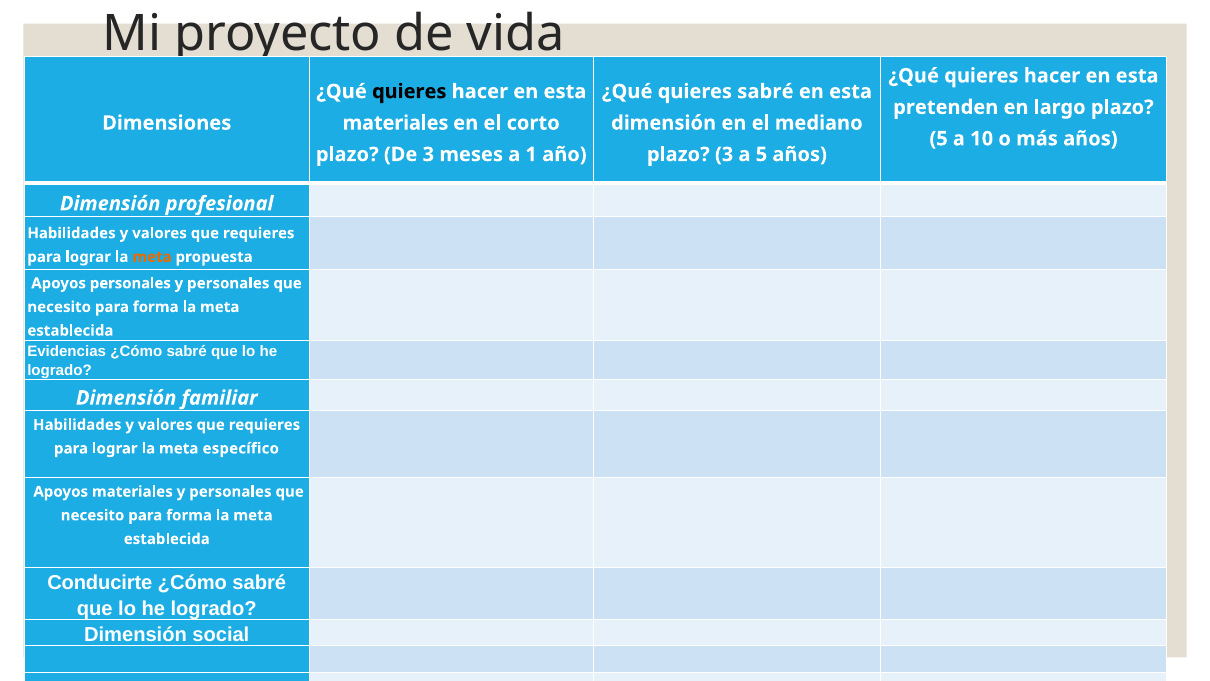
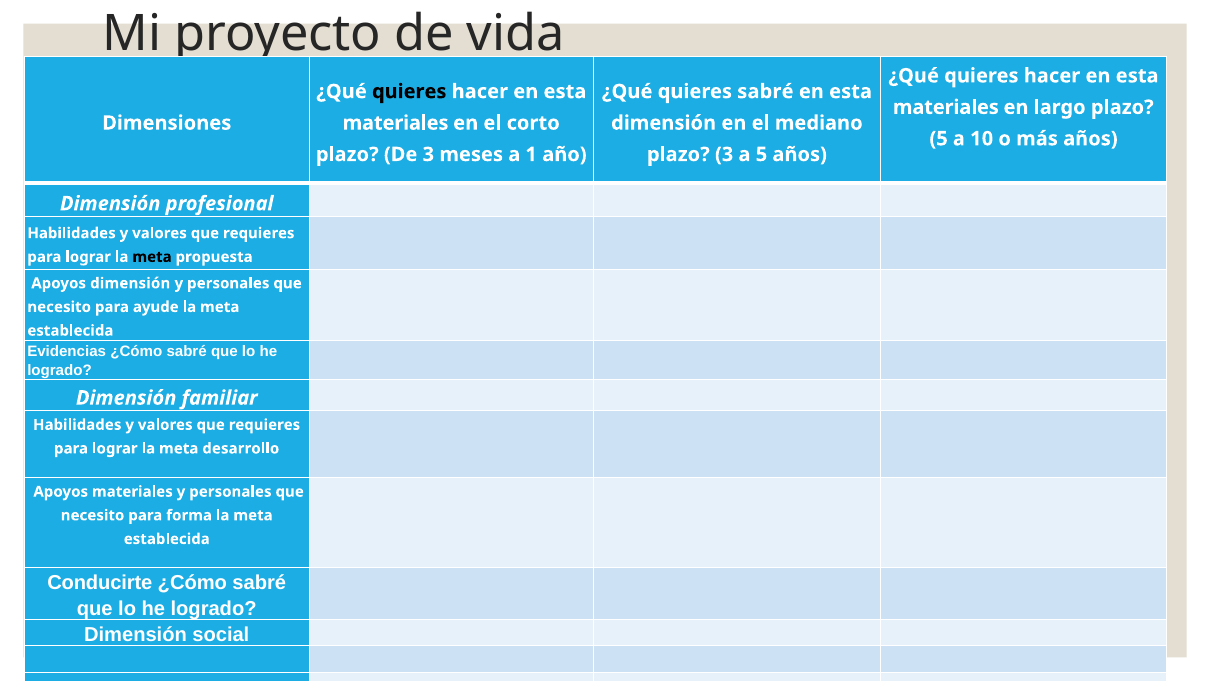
pretenden: pretenden -> materiales (946, 107)
meta colour: orange -> black (152, 257)
Apoyos personales: personales -> dimensión (130, 283)
forma: forma -> ayude (156, 307)
específico: específico -> desarrollo (241, 448)
